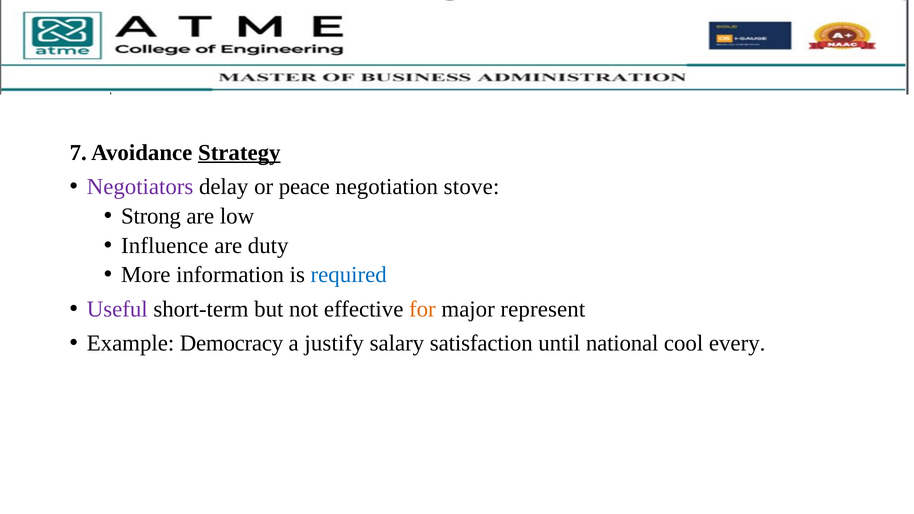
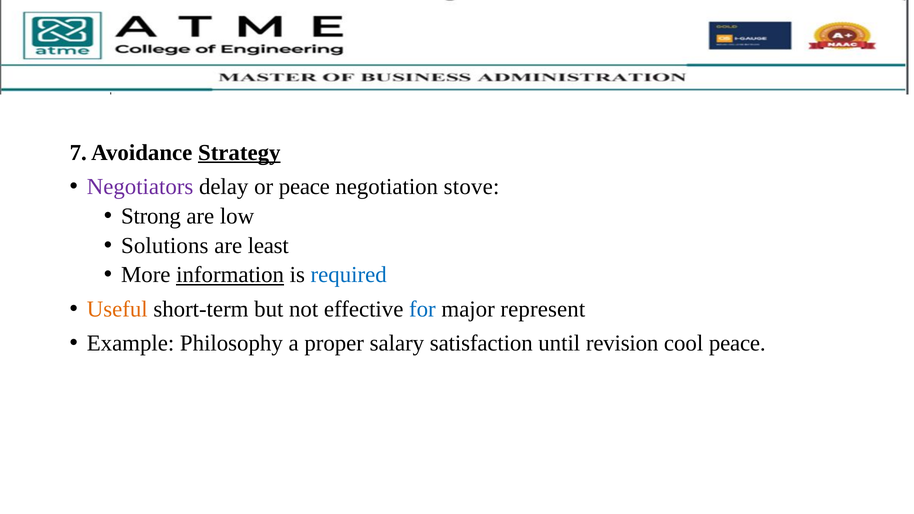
Influence: Influence -> Solutions (165, 246)
duty: duty -> least (268, 246)
information underline: none -> present (230, 275)
Useful colour: purple -> orange (117, 309)
for colour: orange -> blue (422, 309)
Democracy: Democracy -> Philosophy (231, 343)
justify: justify -> proper (334, 343)
national: national -> revision (622, 343)
cool every: every -> peace (737, 343)
